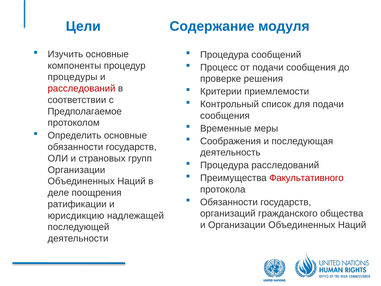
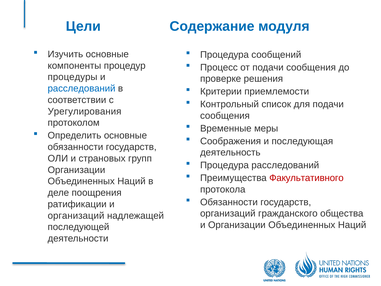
расследований colour: red -> blue (82, 88)
Предполагаемое: Предполагаемое -> Урегулирования (85, 111)
юрисдикцию: юрисдикцию -> организаций (76, 215)
